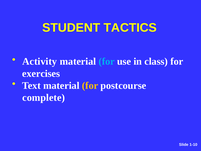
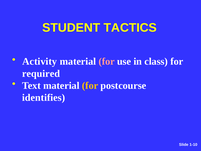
for colour: light blue -> pink (107, 61)
exercises: exercises -> required (41, 73)
complete: complete -> identifies (44, 98)
